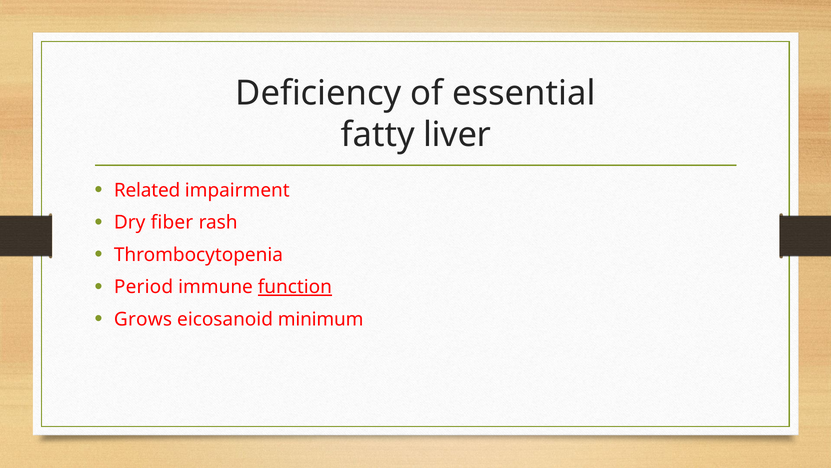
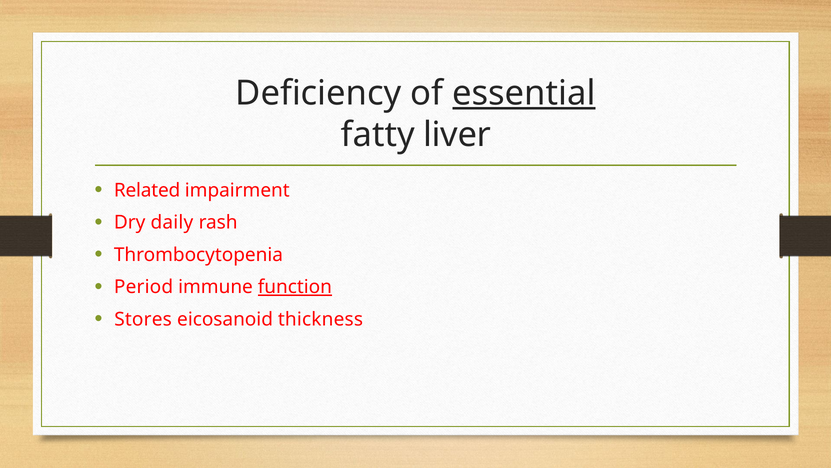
essential underline: none -> present (524, 93)
fiber: fiber -> daily (172, 222)
Grows: Grows -> Stores (143, 319)
minimum: minimum -> thickness (320, 319)
